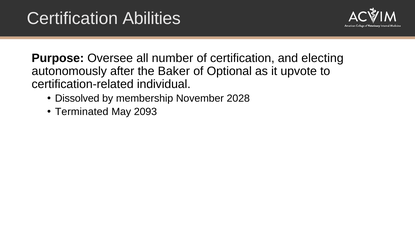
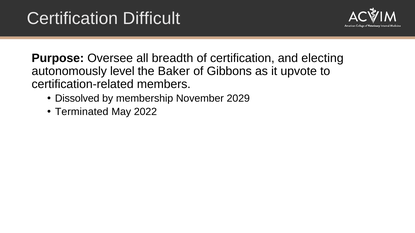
Abilities: Abilities -> Difficult (151, 18)
number: number -> breadth (173, 58)
after: after -> level (122, 71)
Optional: Optional -> Gibbons (229, 71)
individual: individual -> members (164, 84)
2028: 2028 -> 2029 (238, 99)
2093: 2093 -> 2022 (145, 112)
